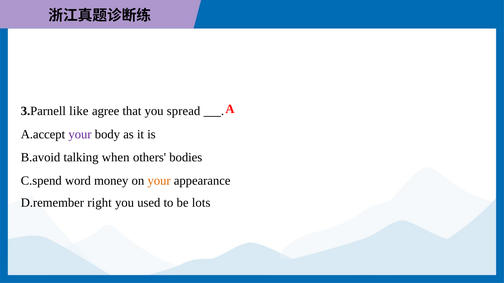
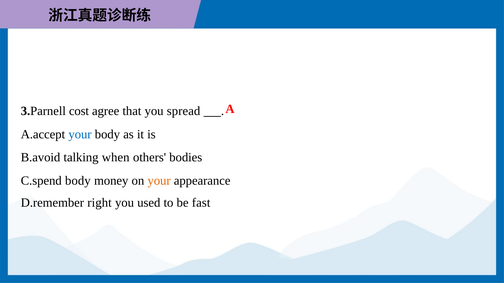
like: like -> cost (79, 111)
your colour: purple -> blue (80, 135)
C.spend word: word -> body (78, 181)
lots: lots -> fast (201, 203)
